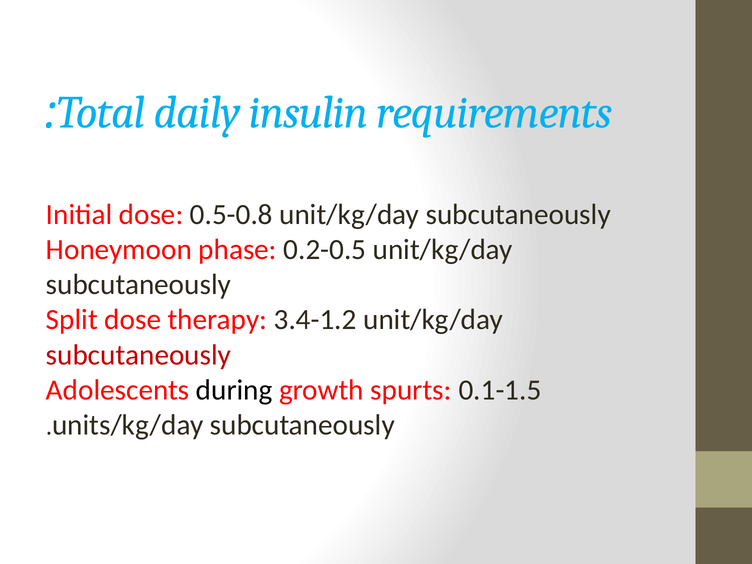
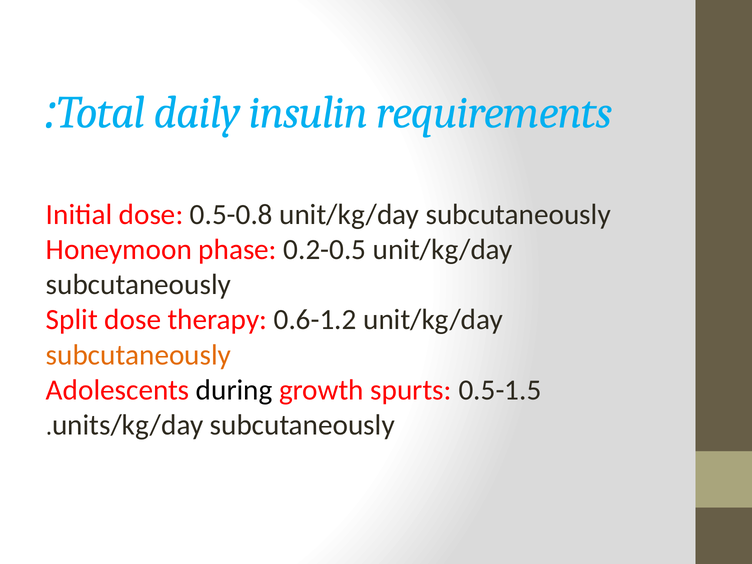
3.4-1.2: 3.4-1.2 -> 0.6-1.2 (315, 320)
subcutaneously colour: red -> orange (138, 355)
0.1-1.5: 0.1-1.5 -> 0.5-1.5 (500, 390)
